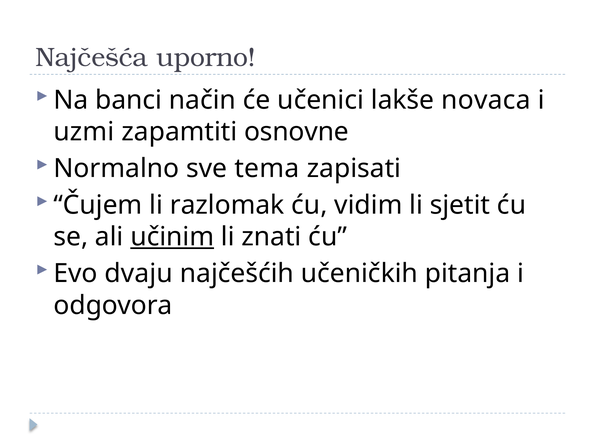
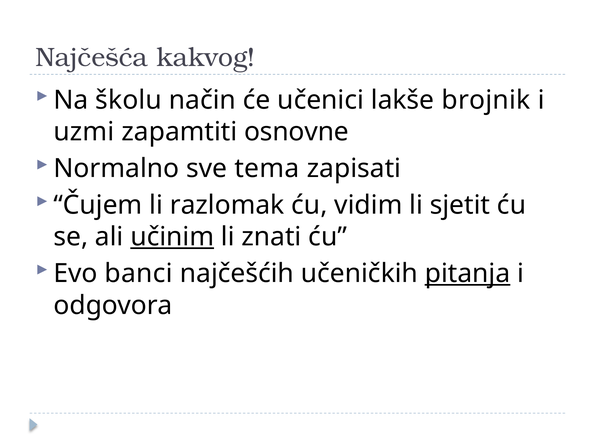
uporno: uporno -> kakvog (206, 57)
banci: banci -> školu (129, 100)
novaca: novaca -> brojnik (486, 100)
dvaju: dvaju -> banci (139, 274)
pitanja underline: none -> present (468, 274)
